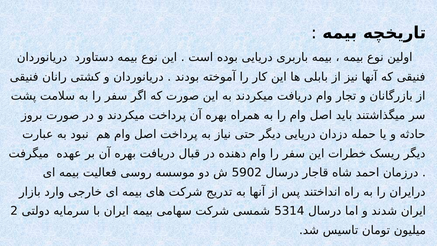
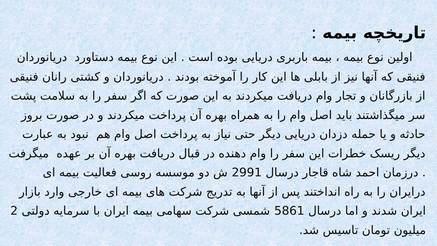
5902: 5902 -> 2991 (247, 173)
5314: 5314 -> 5861 (289, 211)
